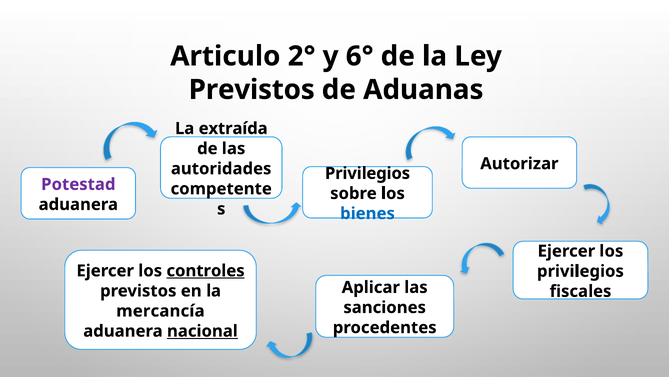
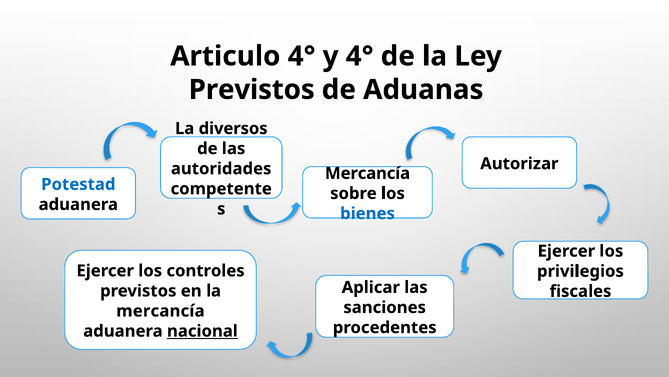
Articulo 2°: 2° -> 4° (302, 56)
y 6°: 6° -> 4° (360, 56)
extraída: extraída -> diversos (233, 128)
Privilegios: Privilegios -> Mercancía (368, 173)
Potestad colour: purple -> blue (78, 184)
controles underline: present -> none (206, 270)
